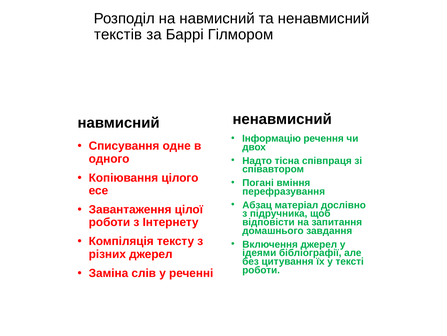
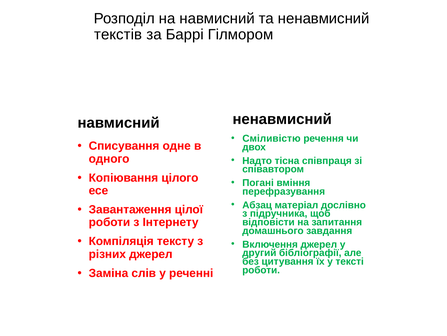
Інформацію: Інформацію -> Сміливістю (271, 138)
ідеями: ідеями -> другий (259, 252)
